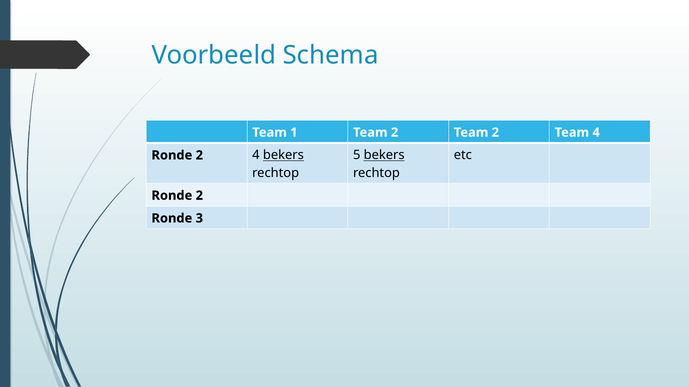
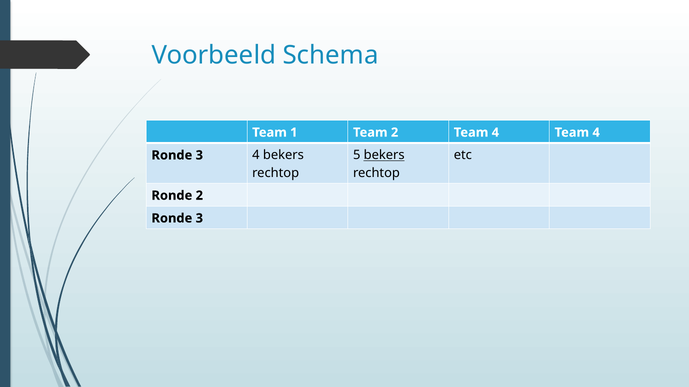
2 Team 2: 2 -> 4 (495, 133)
2: 2 -> 3 (199, 155)
bekers underline: present -> none (283, 155)
